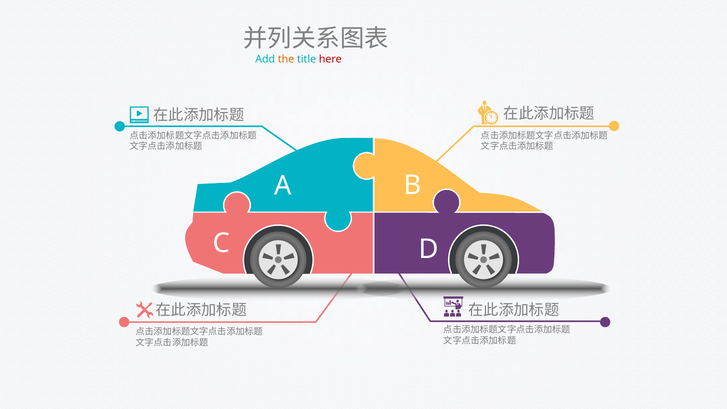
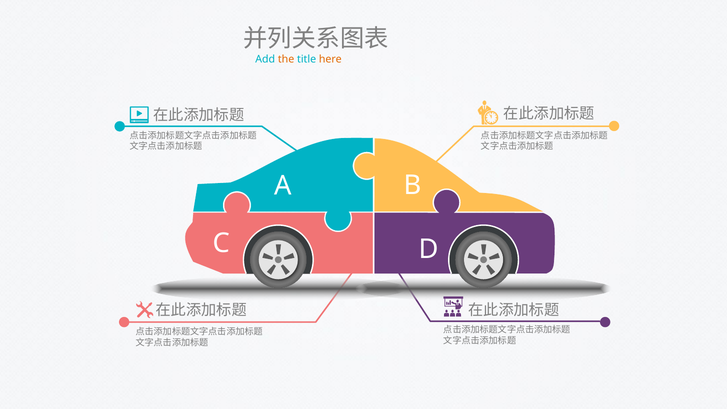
here colour: red -> orange (330, 59)
